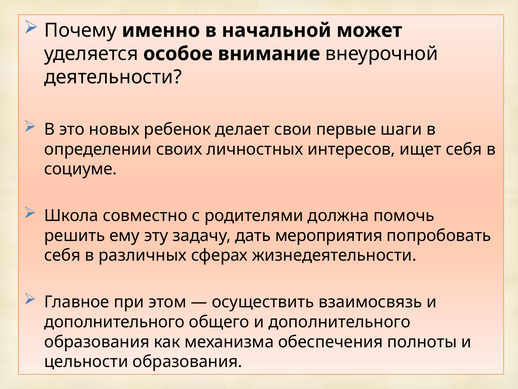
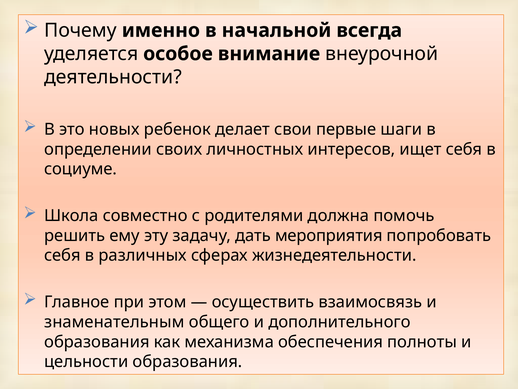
может: может -> всегда (369, 30)
дополнительного: дополнительного -> знаменательным (114, 322)
